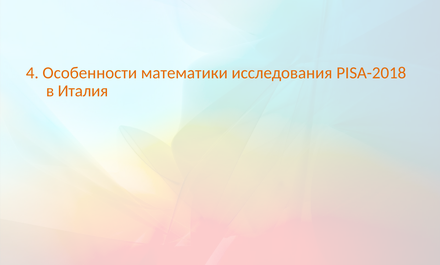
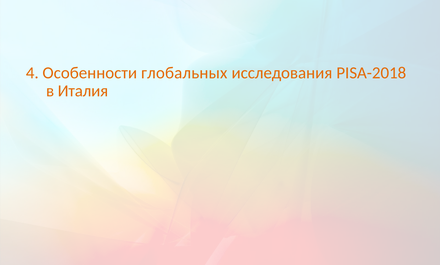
математики: математики -> глобальных (184, 73)
